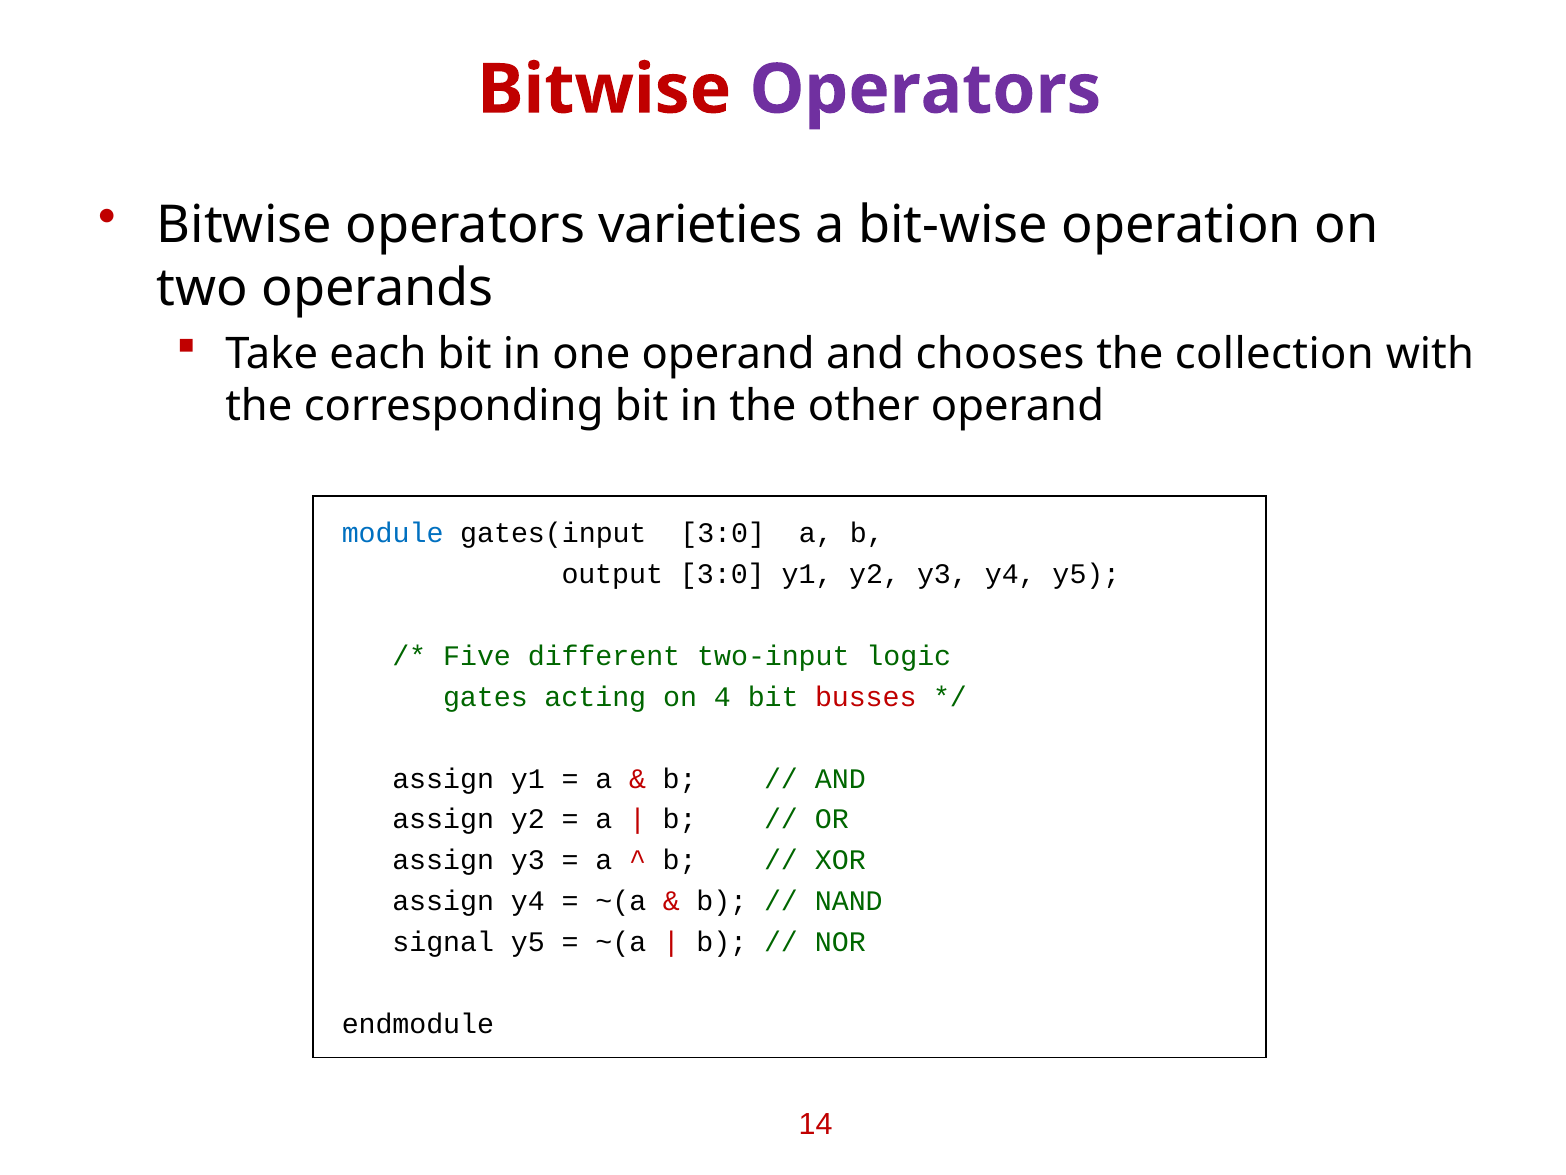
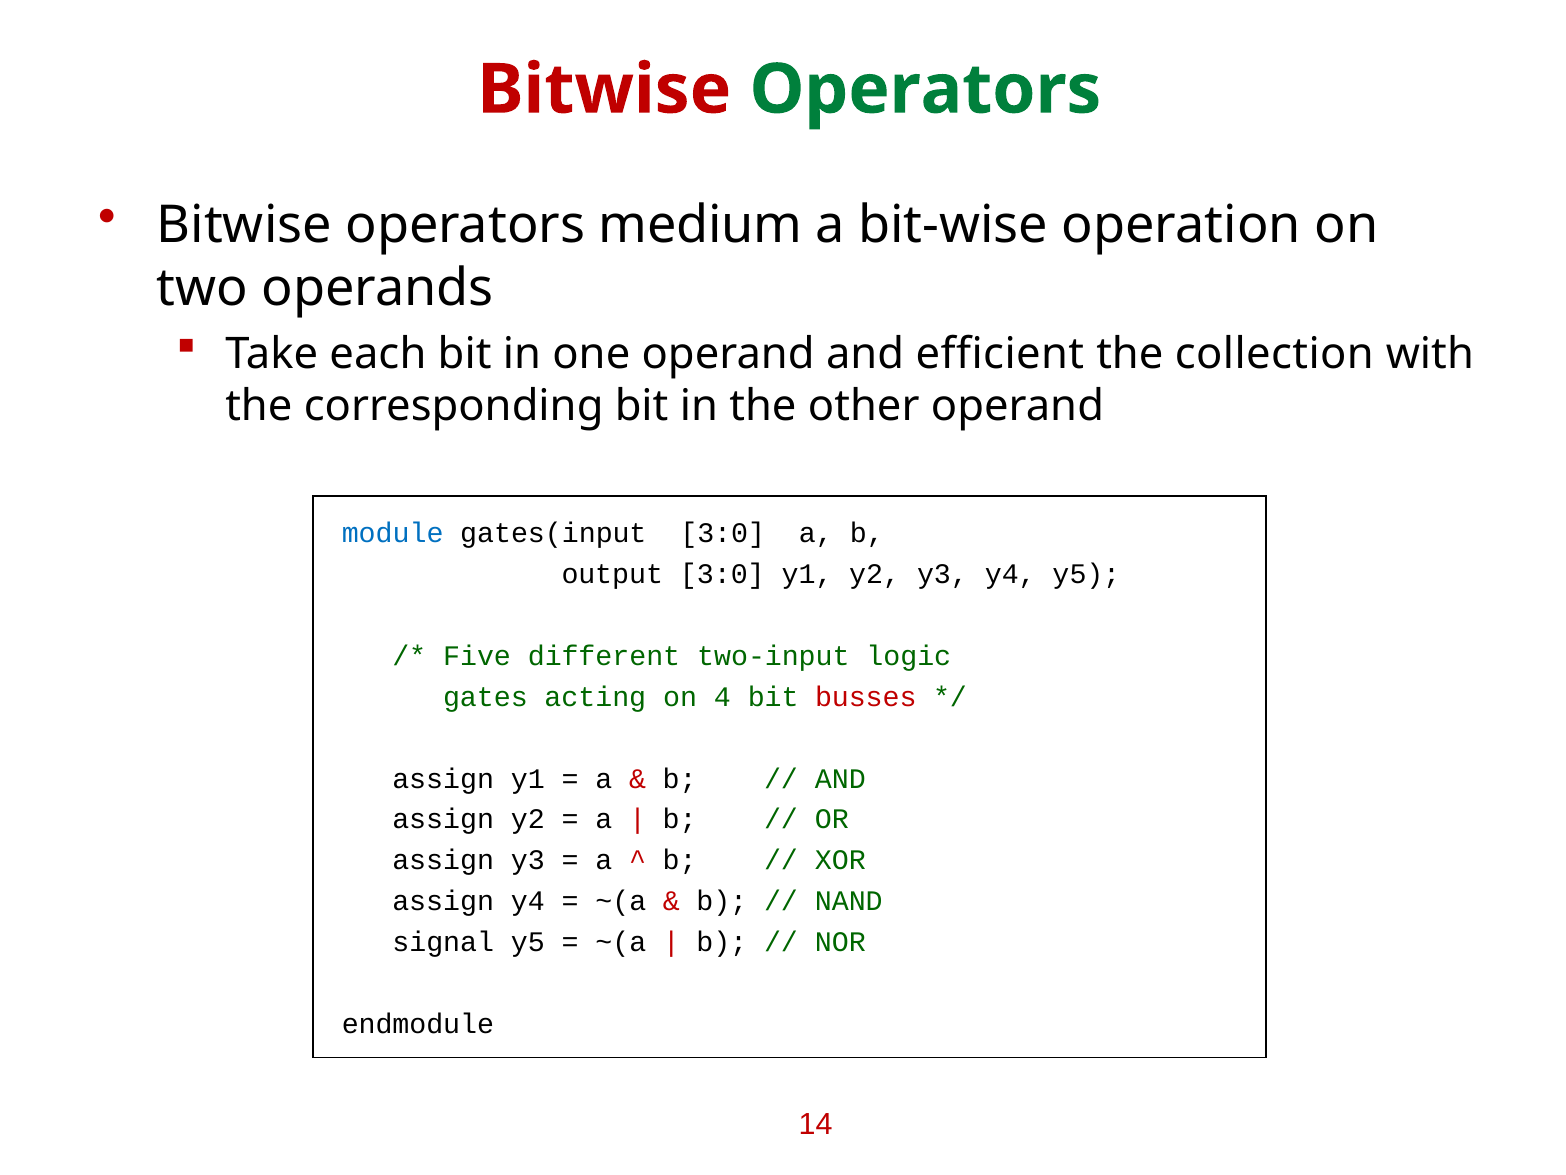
Operators colour: purple -> green (925, 90)
varieties: varieties -> medium (700, 225)
chooses: chooses -> efficient (1000, 354)
